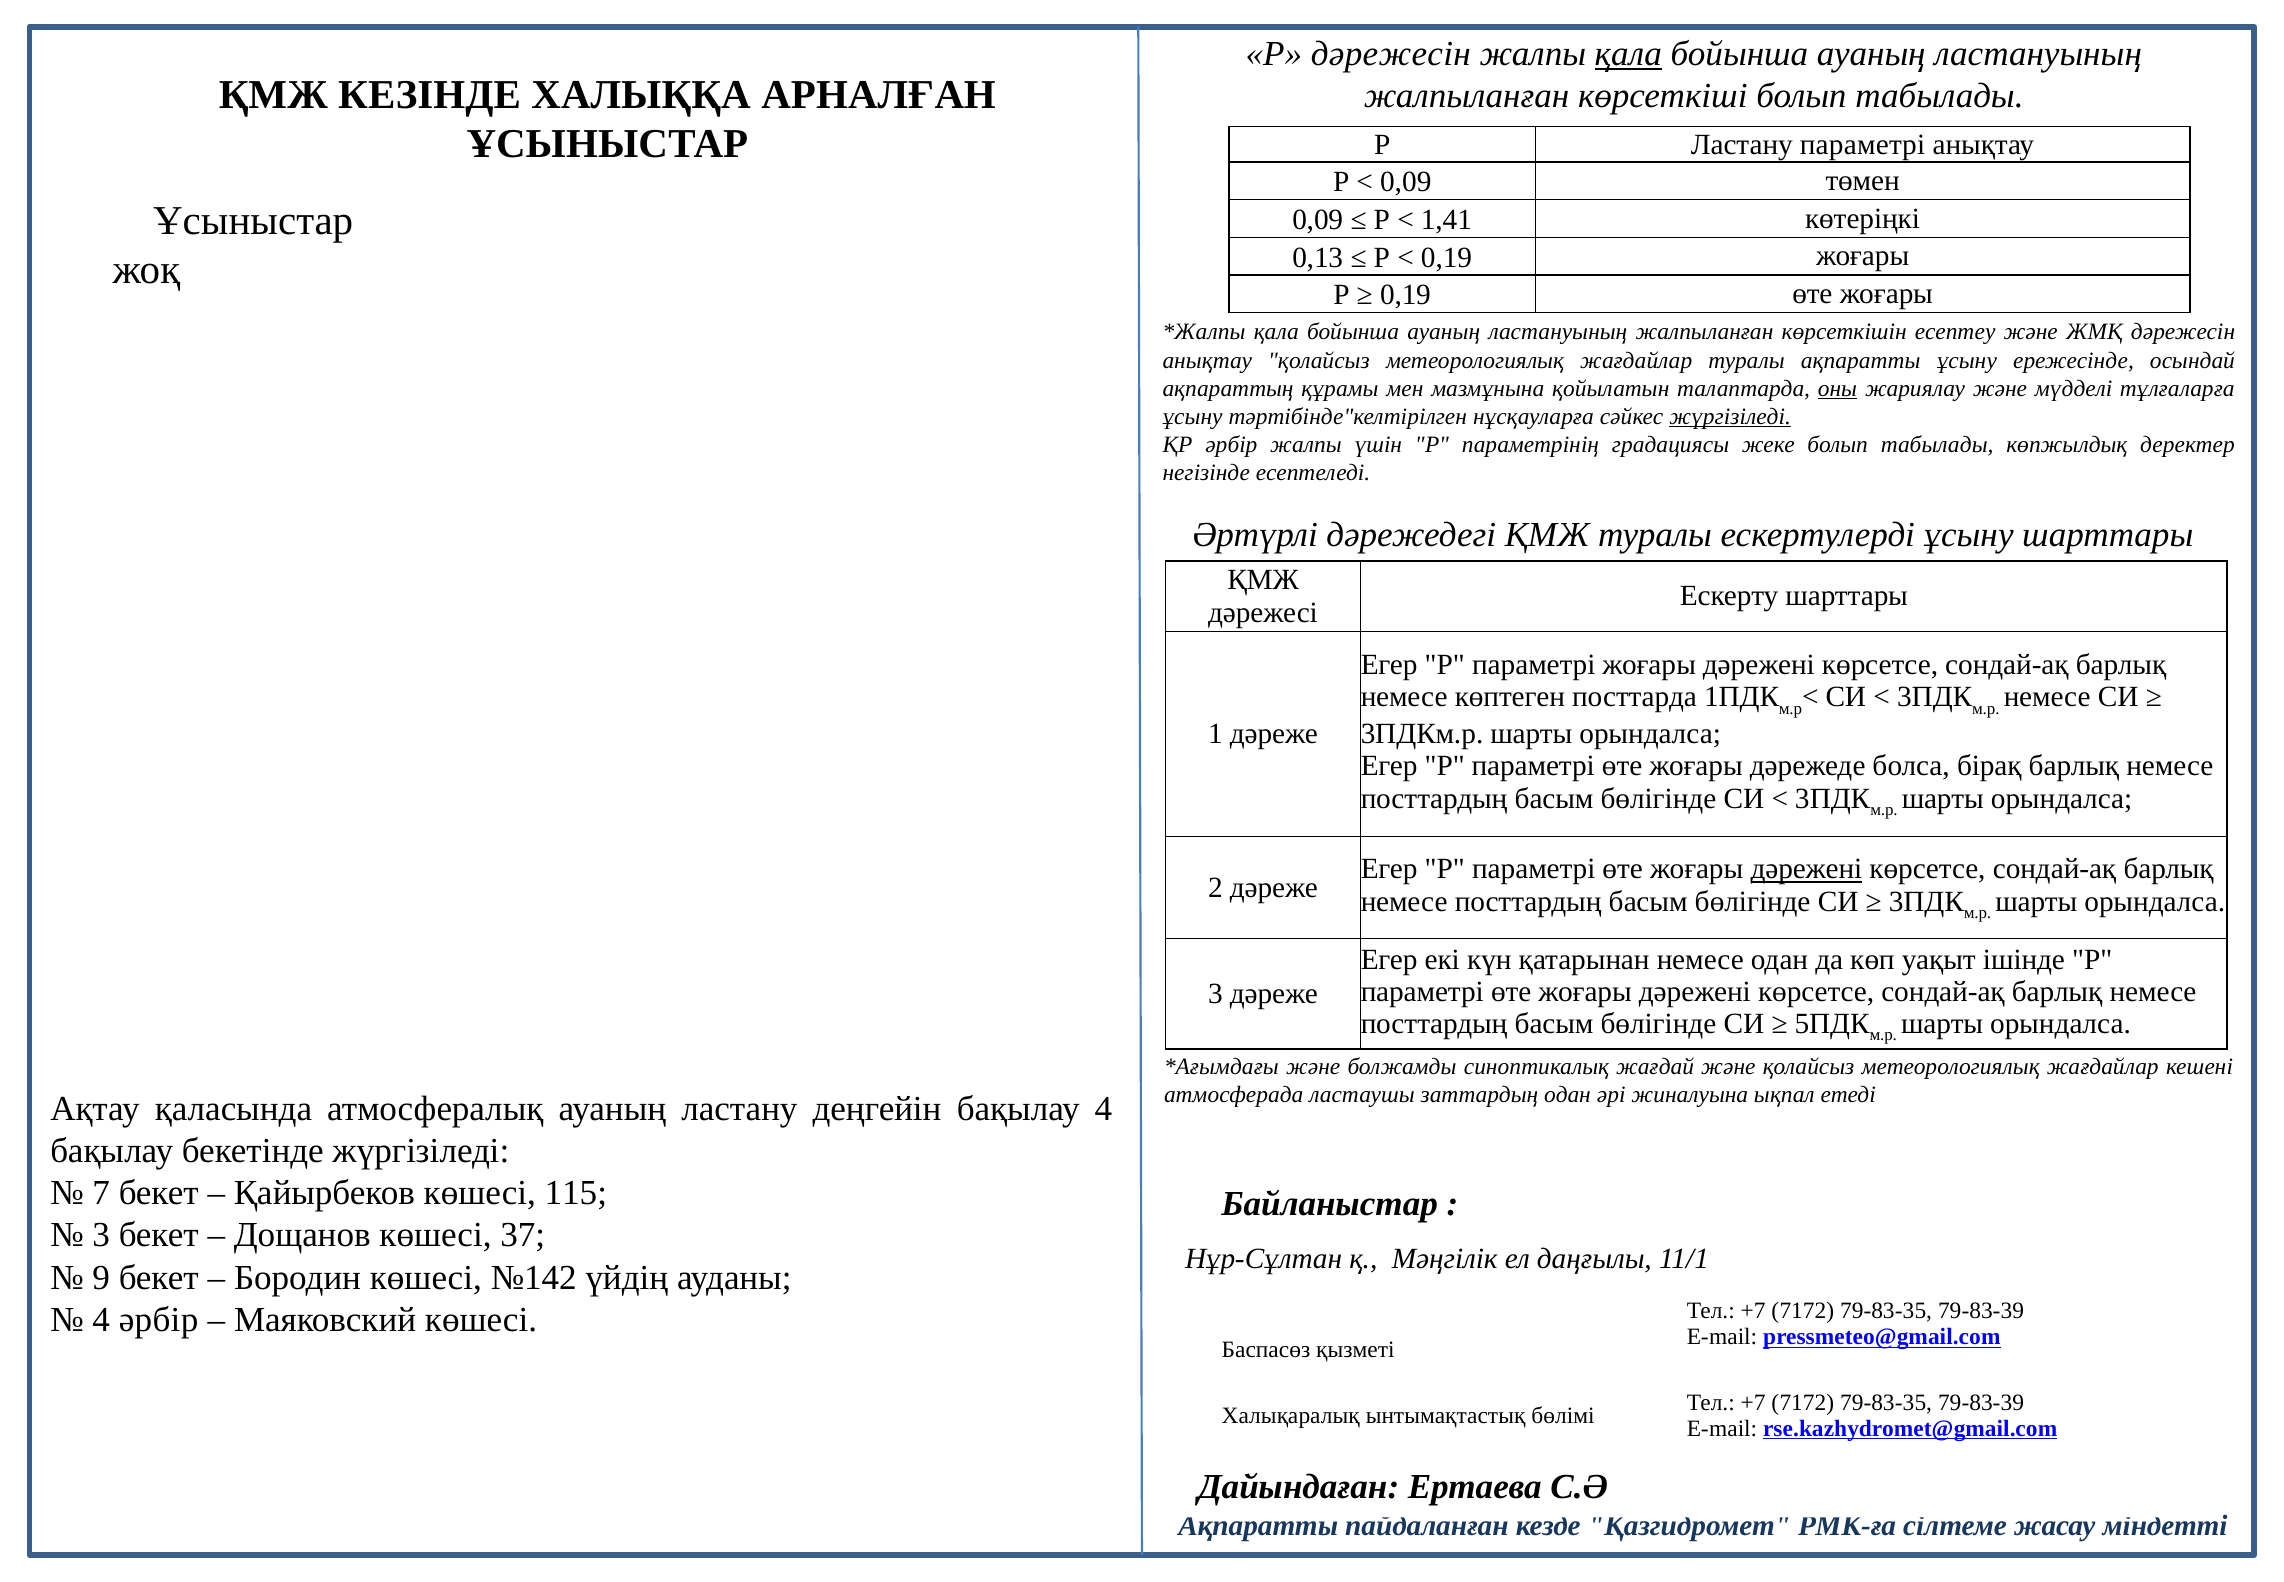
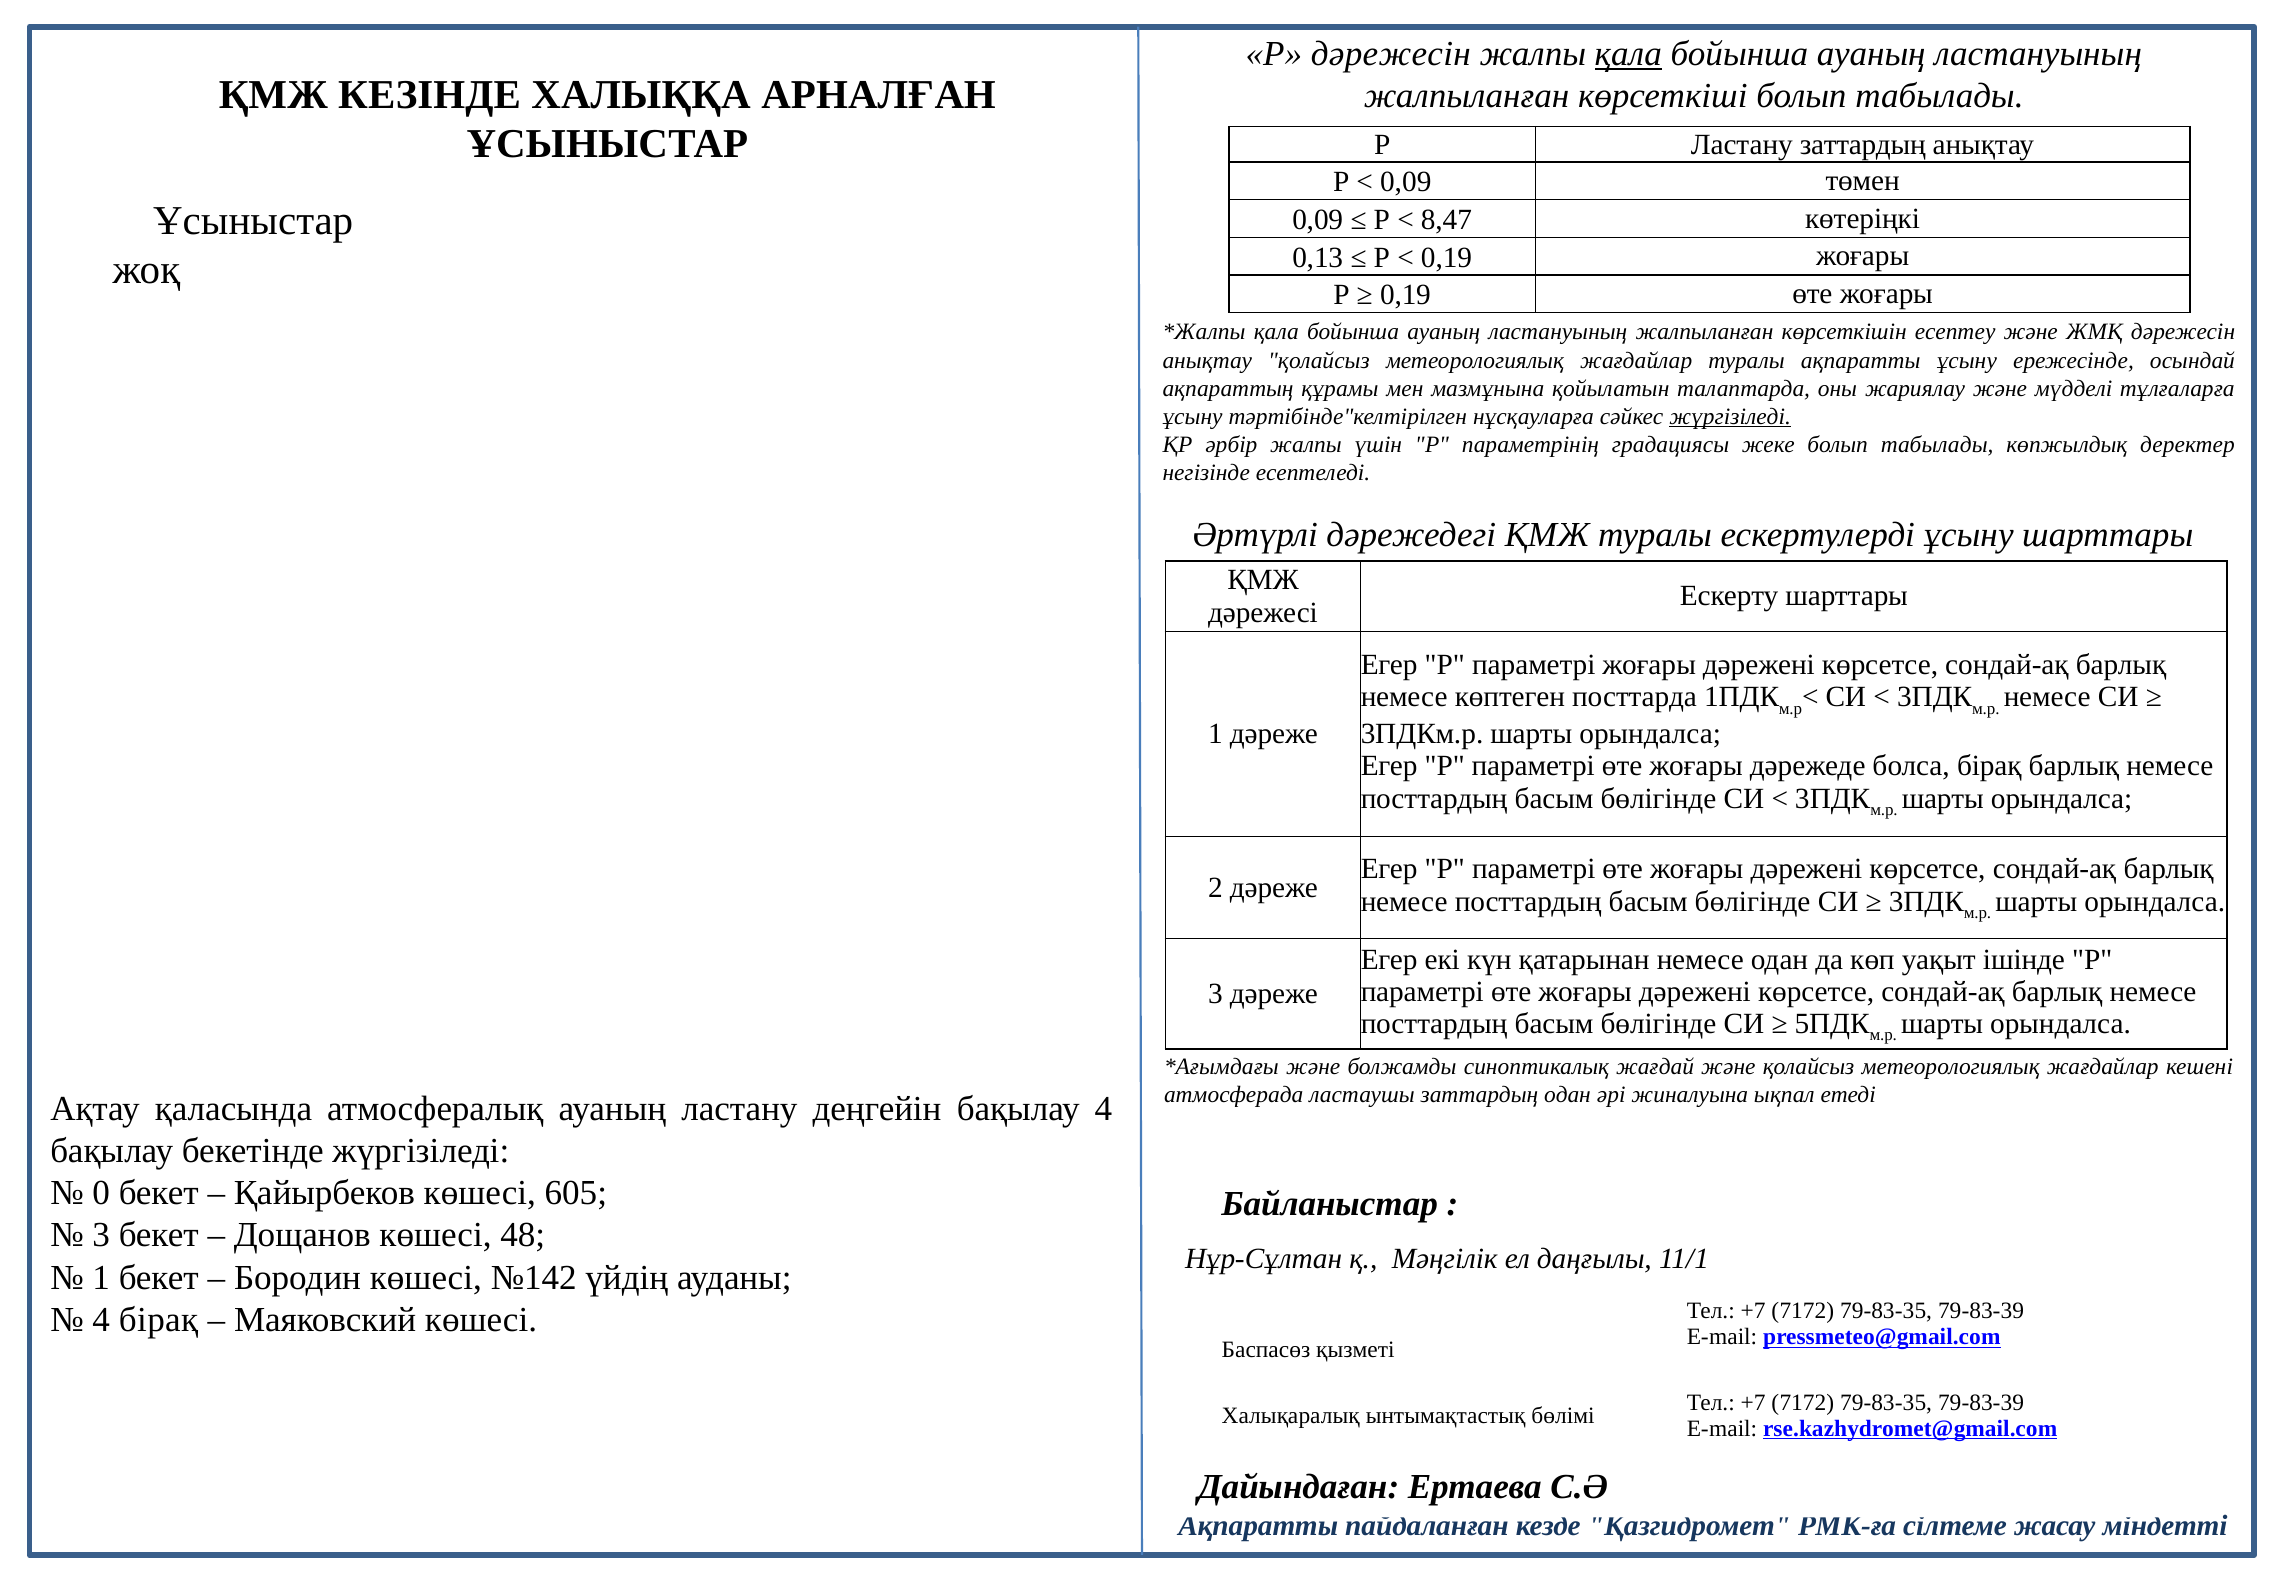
Ластану параметрі: параметрі -> заттардың (1863, 144)
1,41: 1,41 -> 8,47 (1446, 220)
оны underline: present -> none (1838, 388)
дәрежені underline: present -> none (1806, 869)
7: 7 -> 0 (101, 1192)
115: 115 -> 605 (576, 1192)
37: 37 -> 48 (523, 1235)
9: 9 -> 1 (101, 1277)
4 әрбір: әрбір -> бірақ (159, 1319)
